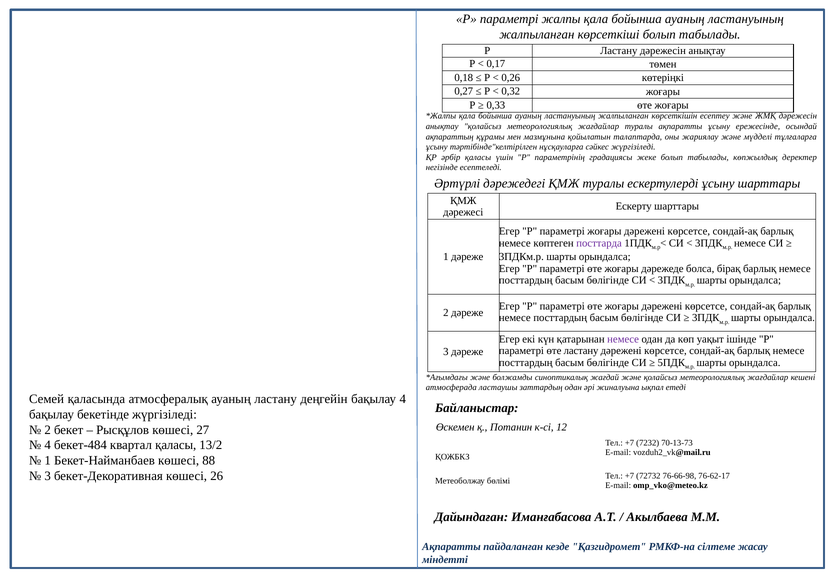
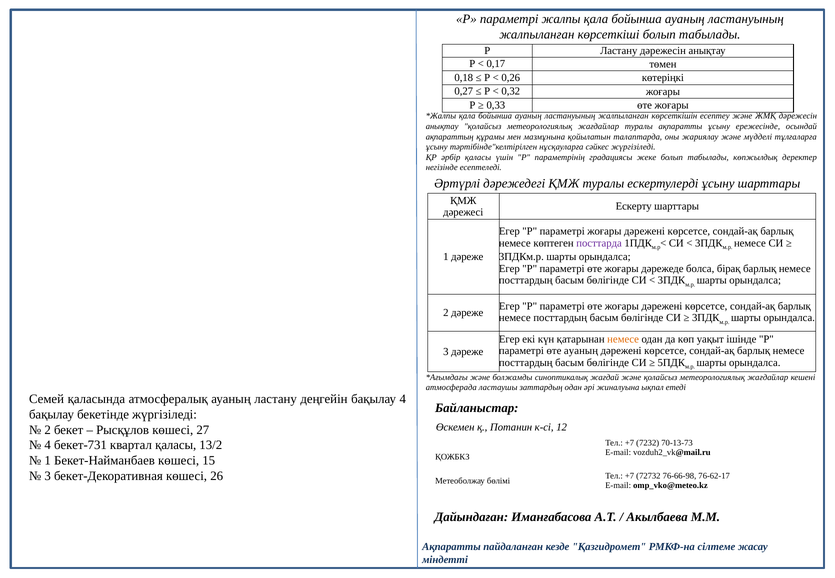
немесе colour: purple -> orange (623, 339)
өте ластану: ластану -> ауаның (581, 351)
бекет-484: бекет-484 -> бекет-731 (80, 445)
88: 88 -> 15 (209, 461)
